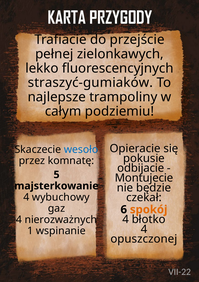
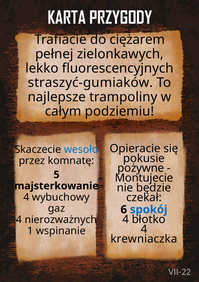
przejście: przejście -> ciężarem (137, 40)
odbijacie: odbijacie -> pożywne (141, 168)
spokój colour: orange -> blue (149, 210)
opuszczonej: opuszczonej -> krewniaczka (144, 240)
